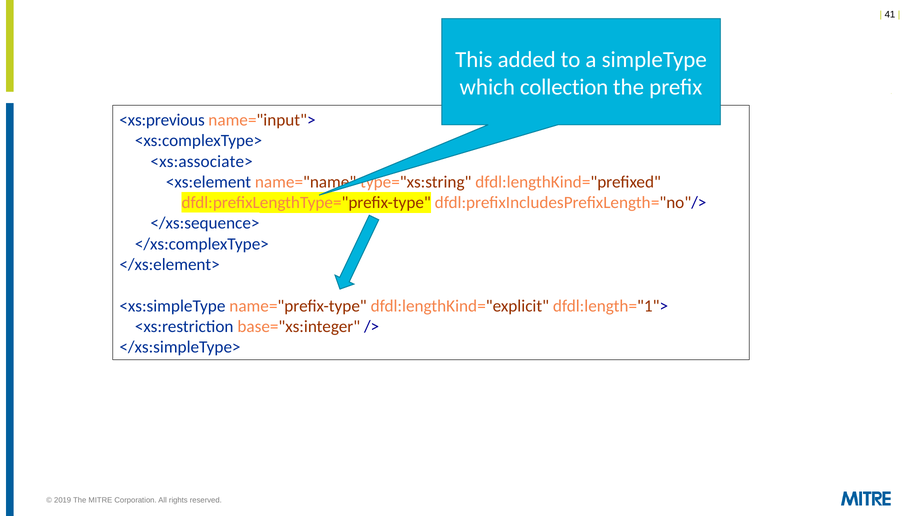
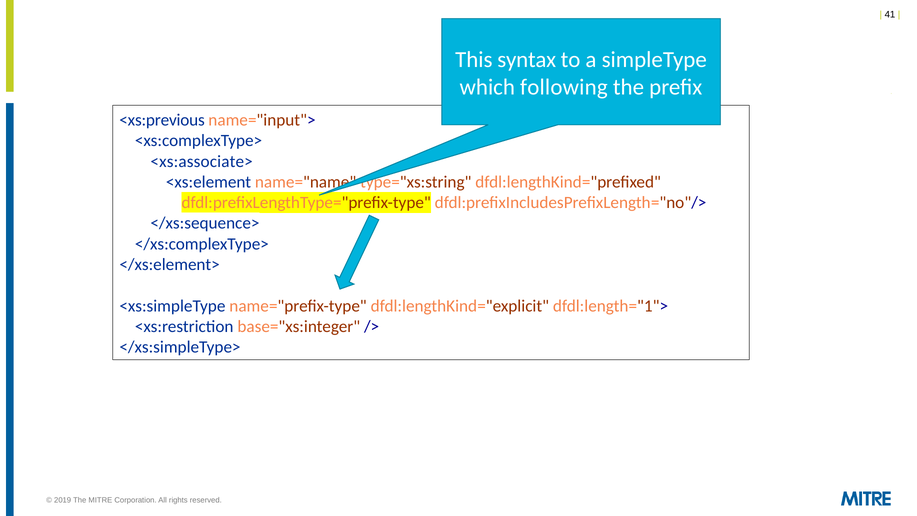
added: added -> syntax (527, 60)
collection: collection -> following (564, 87)
